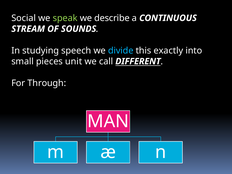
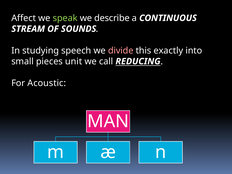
Social: Social -> Affect (24, 18)
divide colour: light blue -> pink (121, 51)
DIFFERENT: DIFFERENT -> REDUCING (138, 61)
Through: Through -> Acoustic (47, 83)
